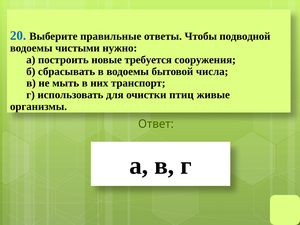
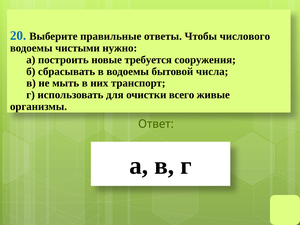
подводной: подводной -> числового (245, 36)
птиц: птиц -> всего (182, 95)
